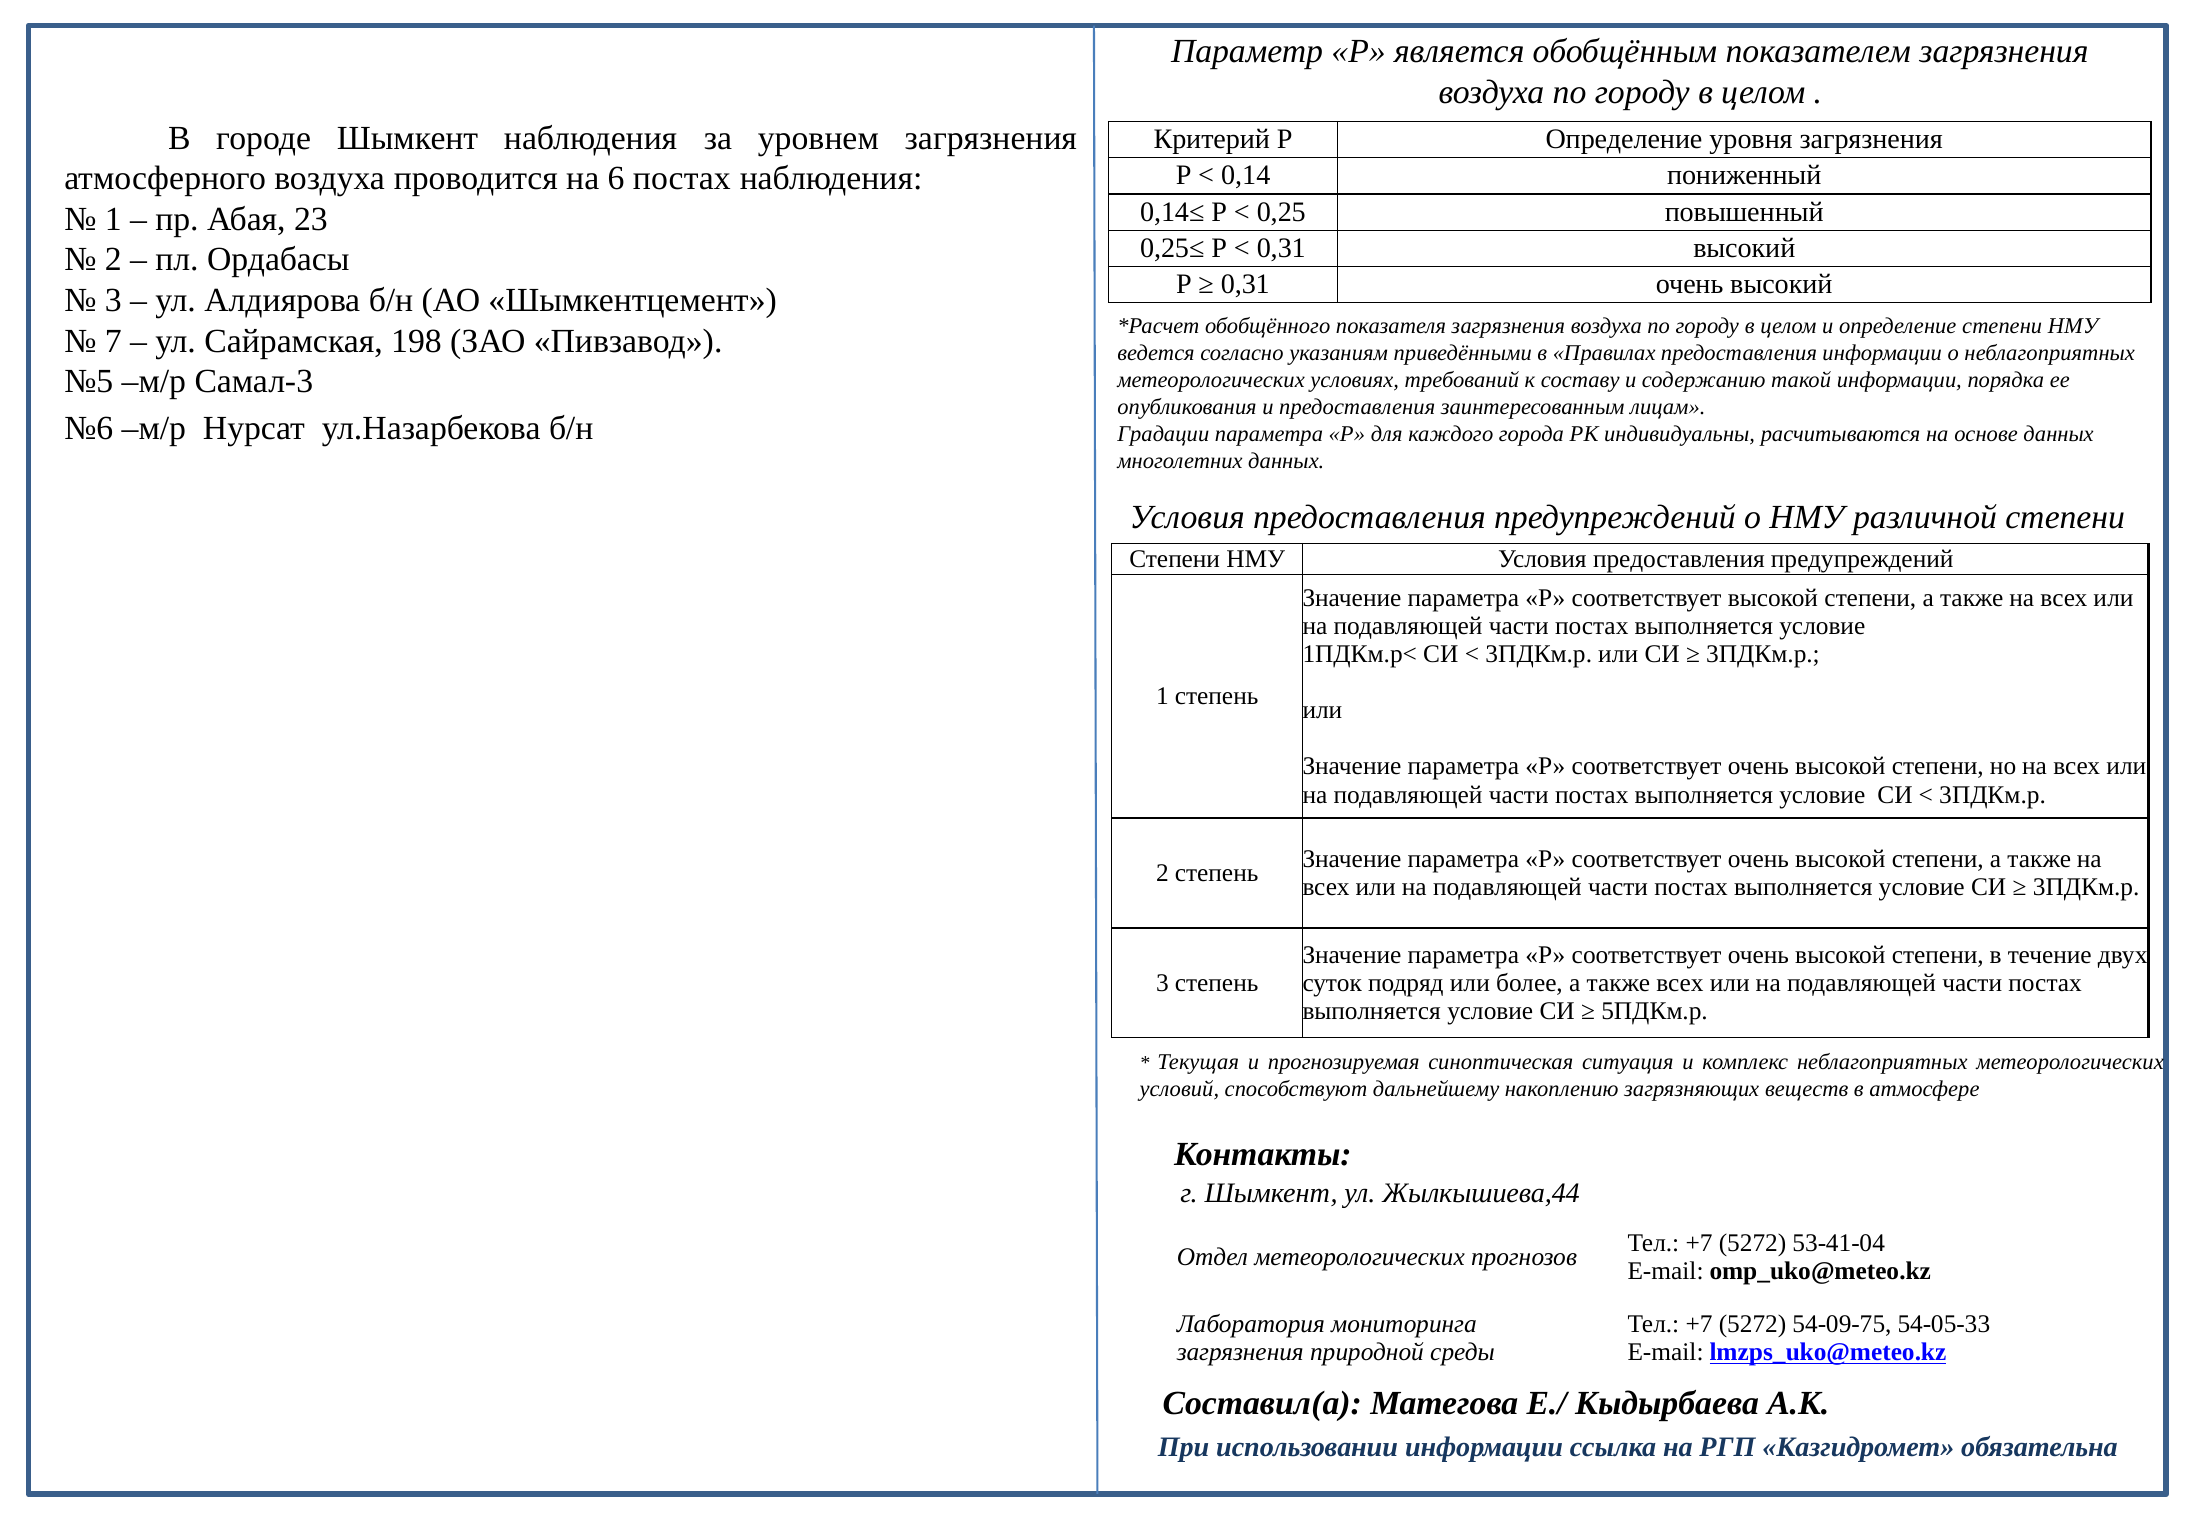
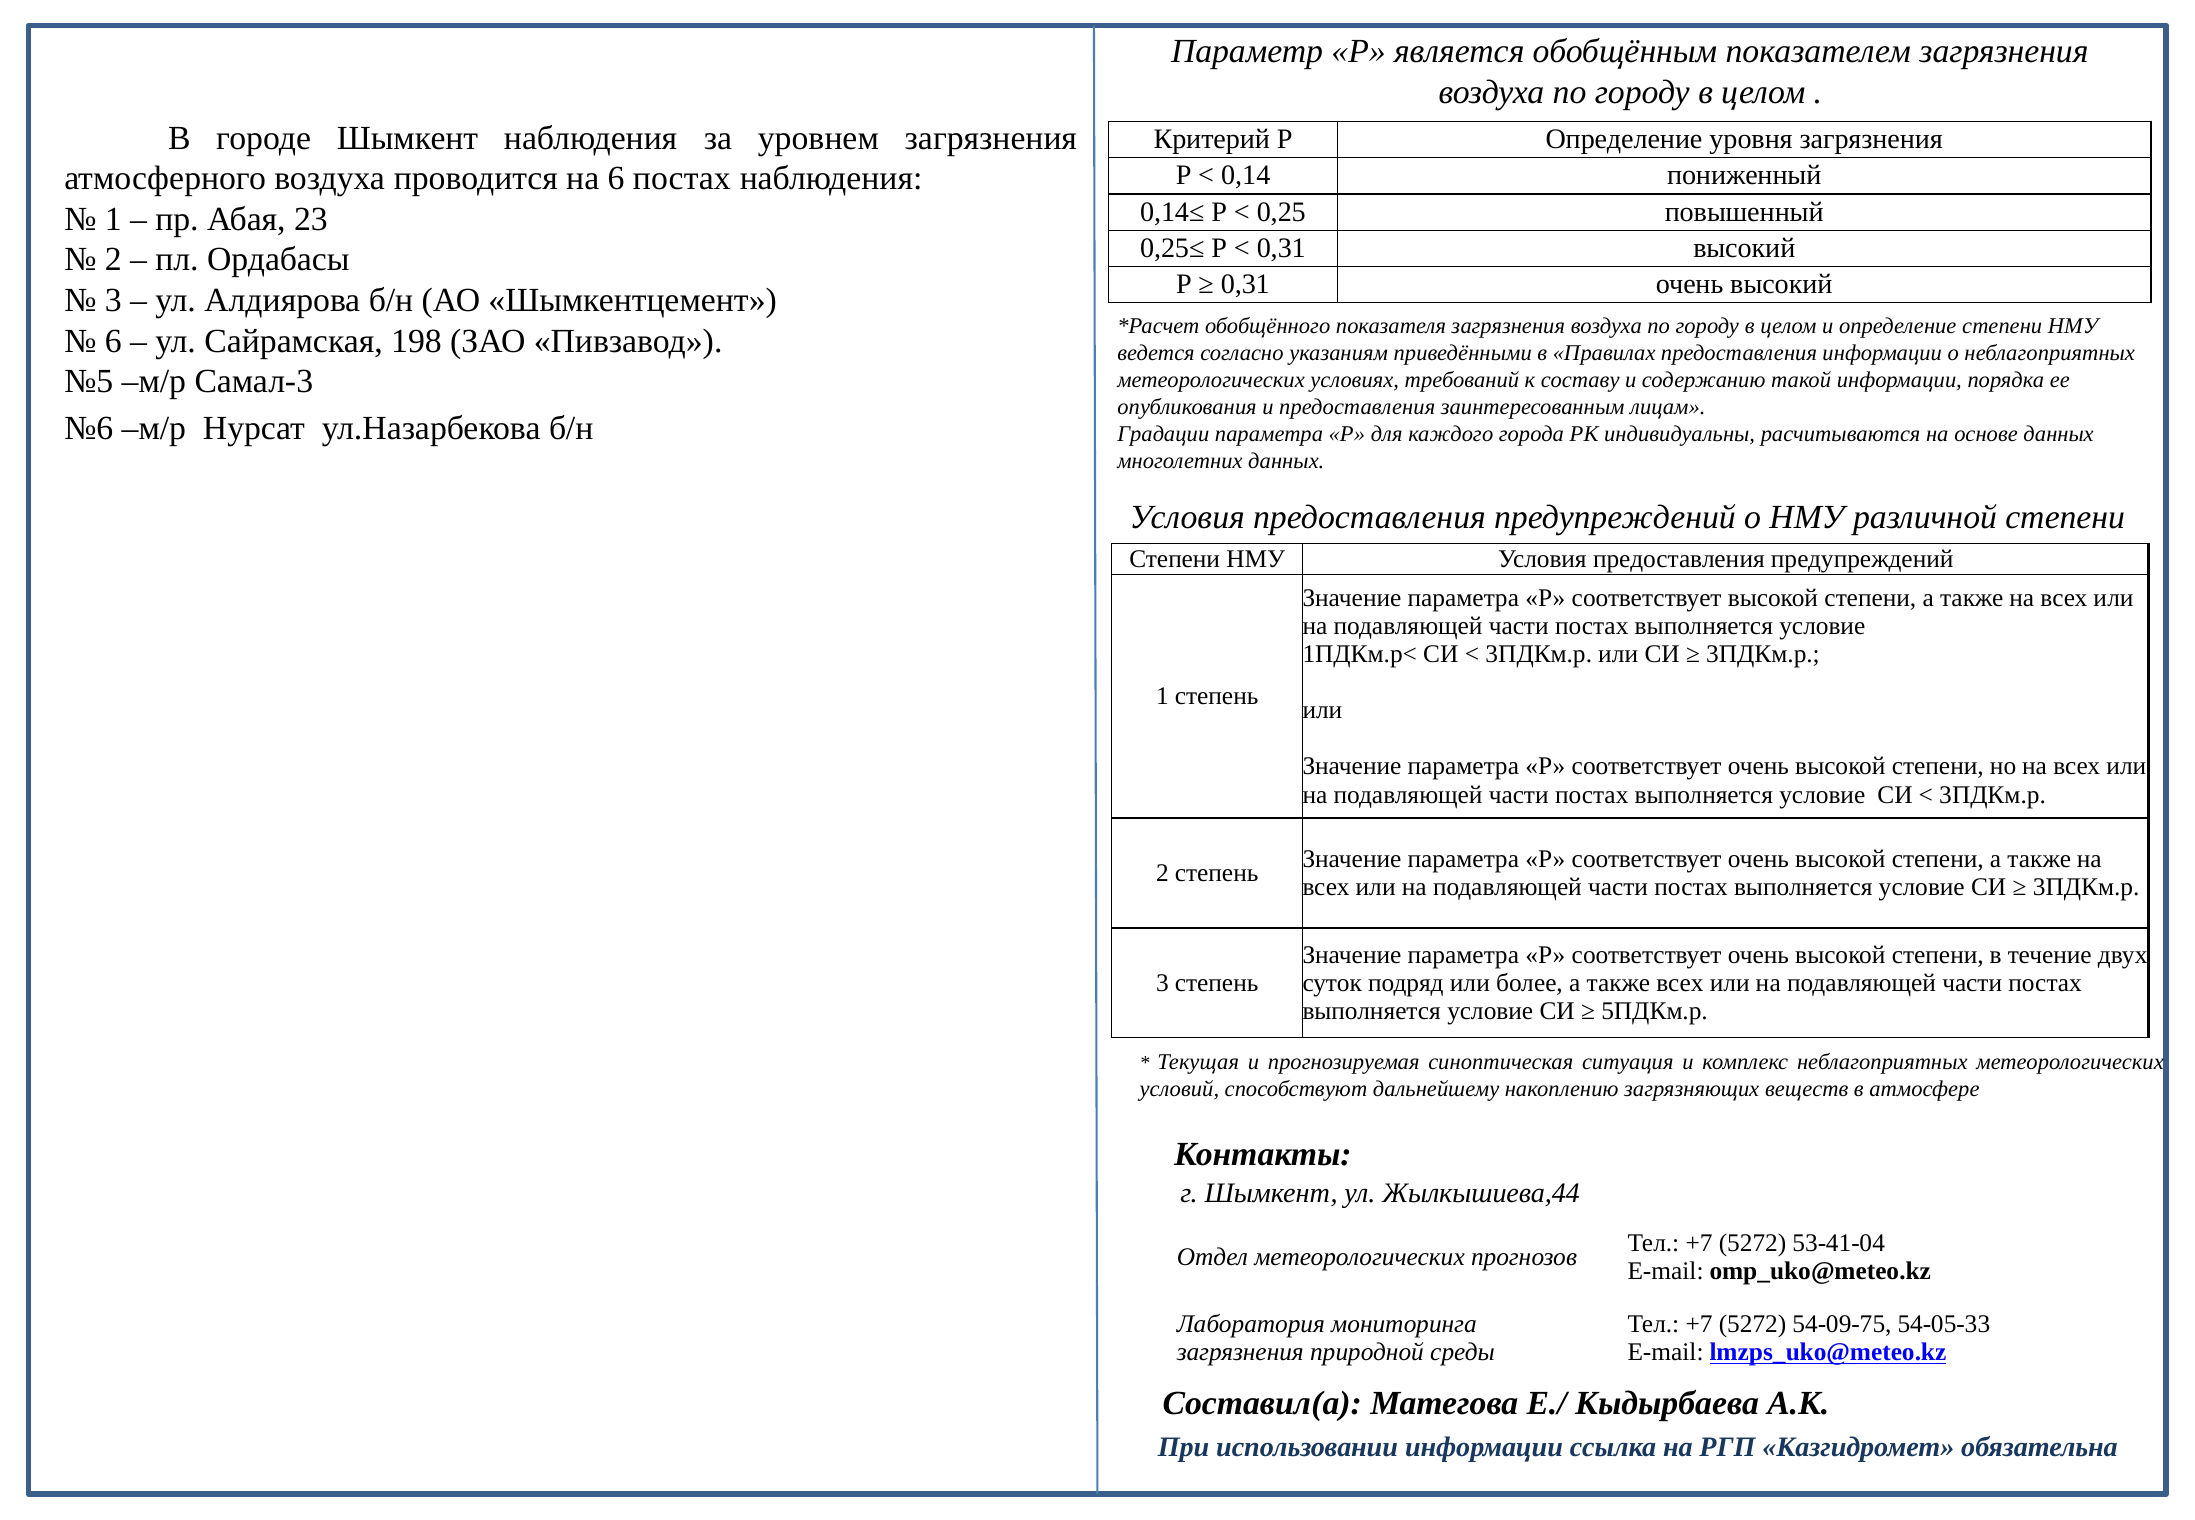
7: 7 -> 6 (113, 341)
